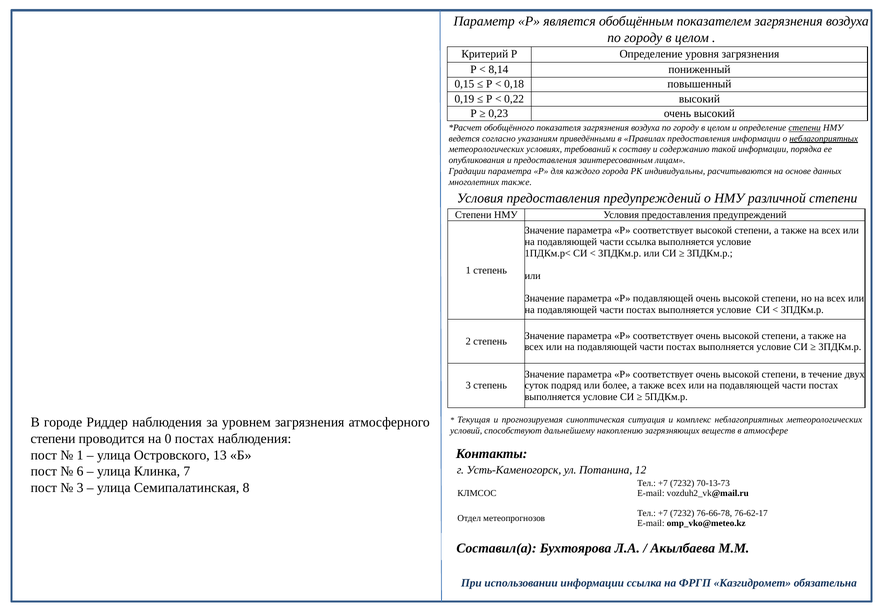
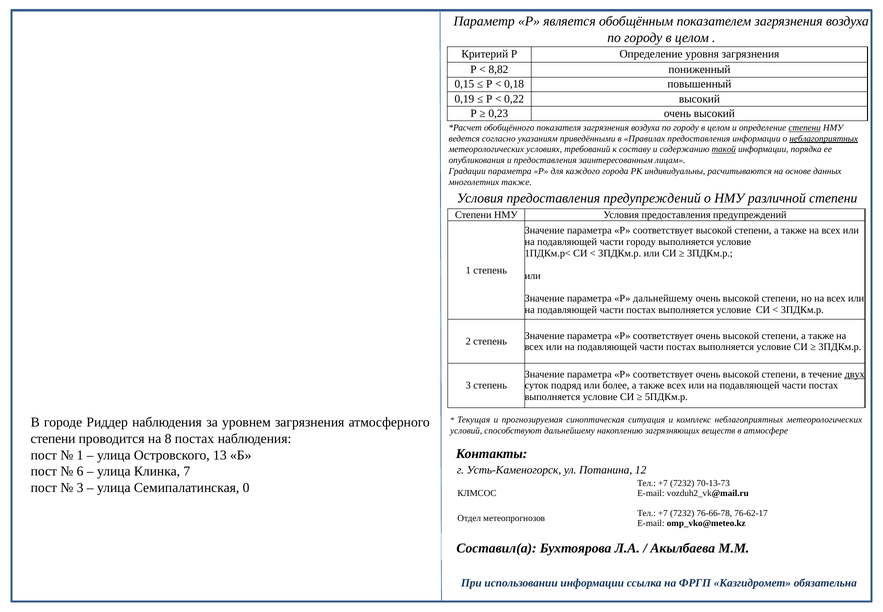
8,14: 8,14 -> 8,82 (498, 70)
такой underline: none -> present (724, 149)
части ссылка: ссылка -> городу (641, 242)
Р подавляющей: подавляющей -> дальнейшему (663, 298)
двух underline: none -> present (855, 374)
0: 0 -> 8 (168, 438)
8: 8 -> 0 (246, 487)
